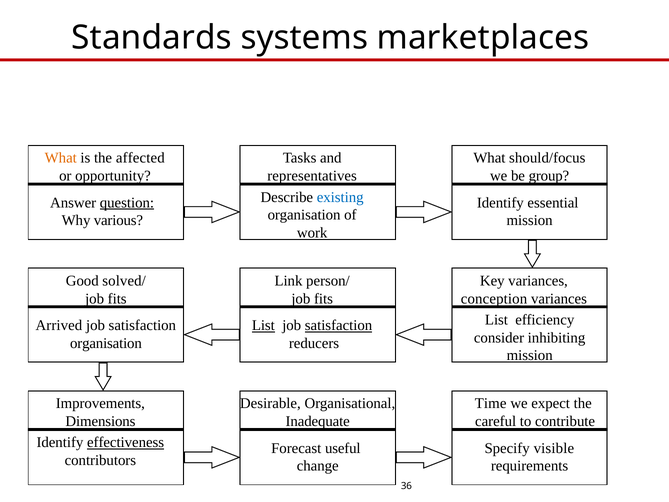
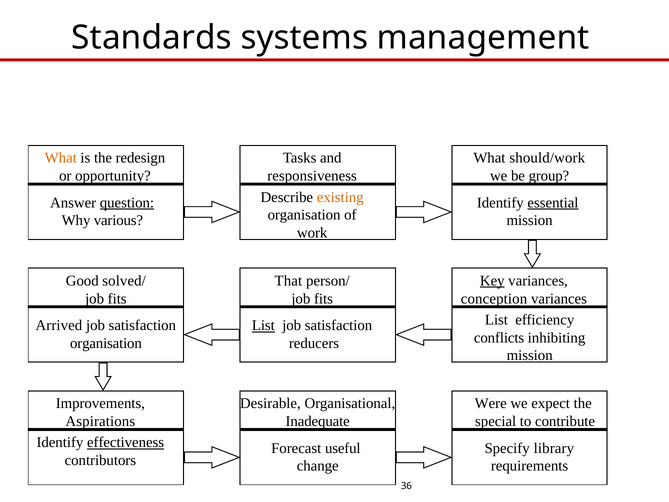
marketplaces: marketplaces -> management (483, 38)
affected: affected -> redesign (140, 158)
should/focus: should/focus -> should/work (547, 158)
representatives: representatives -> responsiveness (312, 176)
existing colour: blue -> orange (340, 197)
essential underline: none -> present (553, 203)
Link: Link -> That (288, 281)
Key underline: none -> present (492, 281)
satisfaction underline: present -> none (339, 325)
consider: consider -> conflicts (499, 338)
Time: Time -> Were (491, 403)
Dimensions: Dimensions -> Aspirations (100, 421)
careful: careful -> special (496, 421)
visible: visible -> library (554, 448)
